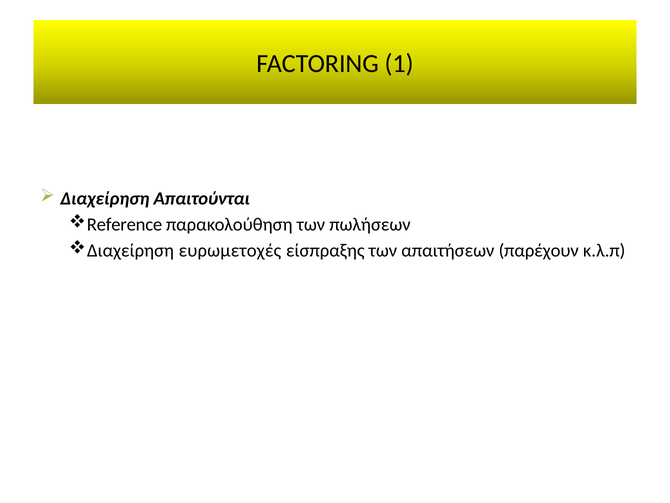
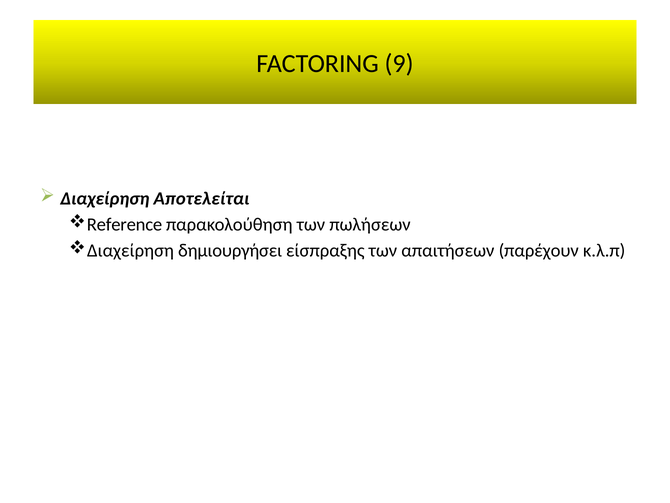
1: 1 -> 9 (399, 64)
Απαιτούνται: Απαιτούνται -> Αποτελείται (201, 198)
ευρωμετοχές: ευρωμετοχές -> δημιουργήσει (230, 250)
